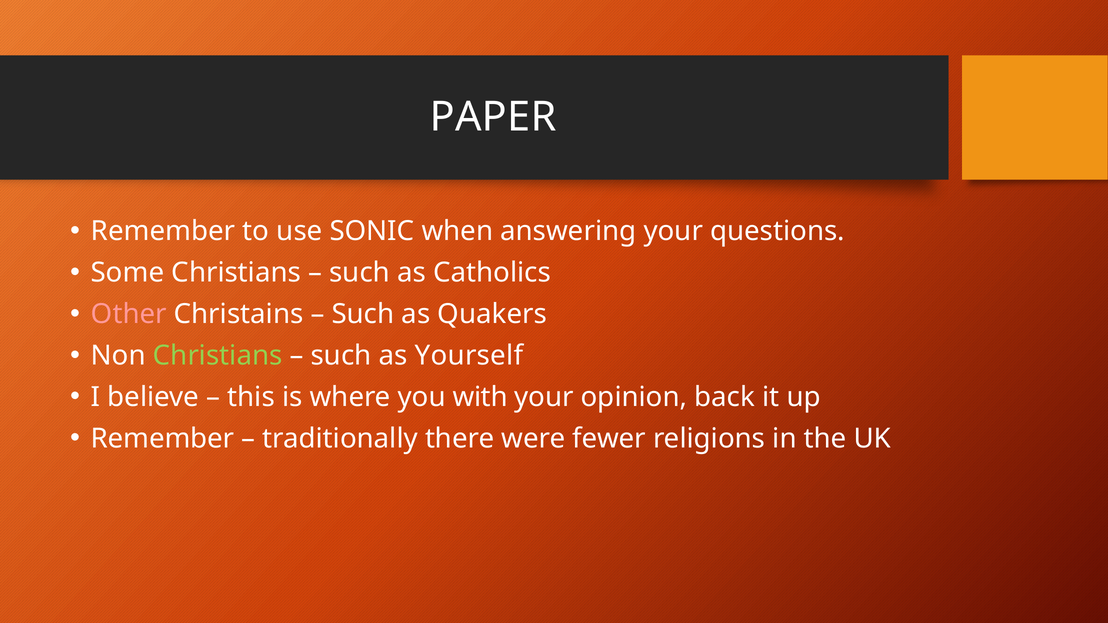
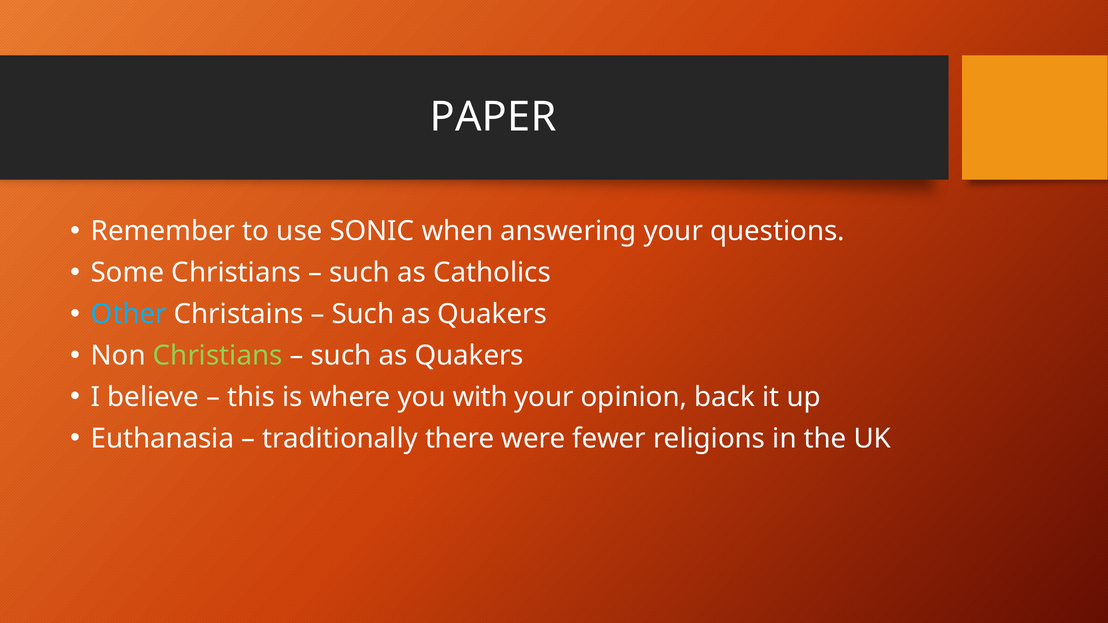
Other colour: pink -> light blue (129, 314)
Yourself: Yourself -> Quakers (469, 356)
Remember: Remember -> Euthanasia (163, 439)
